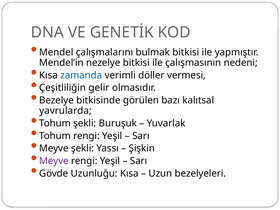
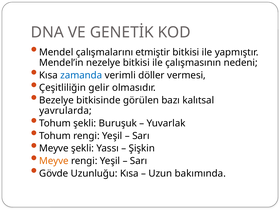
bulmak: bulmak -> etmiştir (153, 52)
Meyve colour: purple -> orange (54, 161)
bezelyeleri: bezelyeleri -> bakımında (200, 173)
